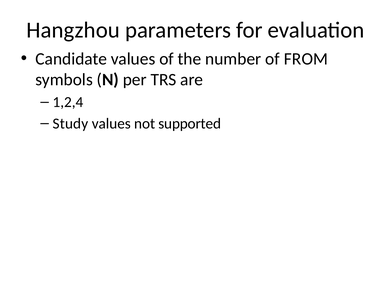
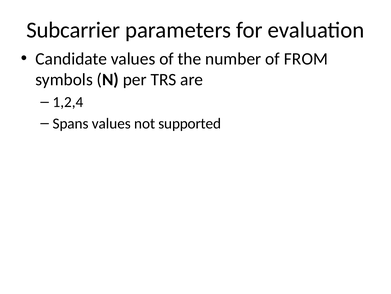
Hangzhou: Hangzhou -> Subcarrier (73, 30)
Study: Study -> Spans (71, 123)
